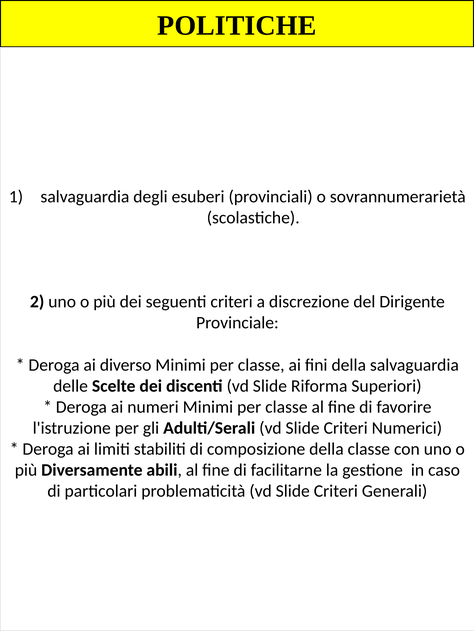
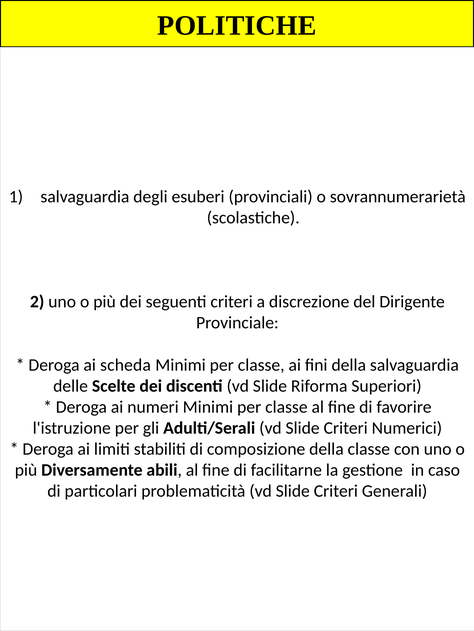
diverso: diverso -> scheda (126, 365)
